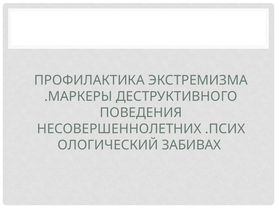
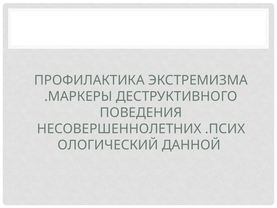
ЗАБИВАХ: ЗАБИВАХ -> ДАННОЙ (191, 145)
